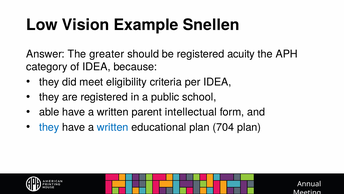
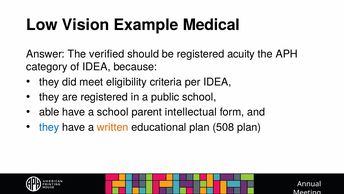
Snellen: Snellen -> Medical (211, 25)
greater: greater -> verified (107, 54)
written: written -> school (113, 112)
written colour: blue -> orange (113, 127)
704: 704 -> 508 (223, 127)
